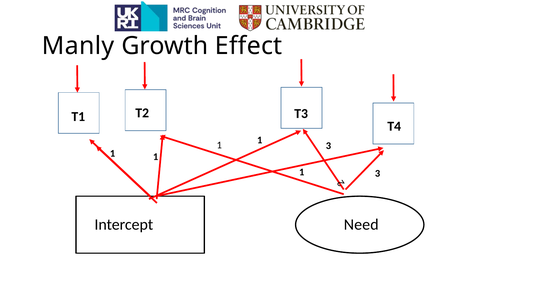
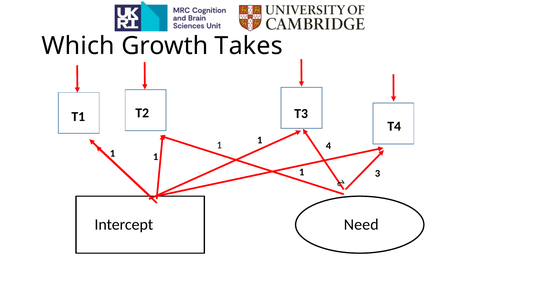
Manly: Manly -> Which (78, 46)
Effect: Effect -> Takes (249, 46)
1 3: 3 -> 4 (328, 146)
